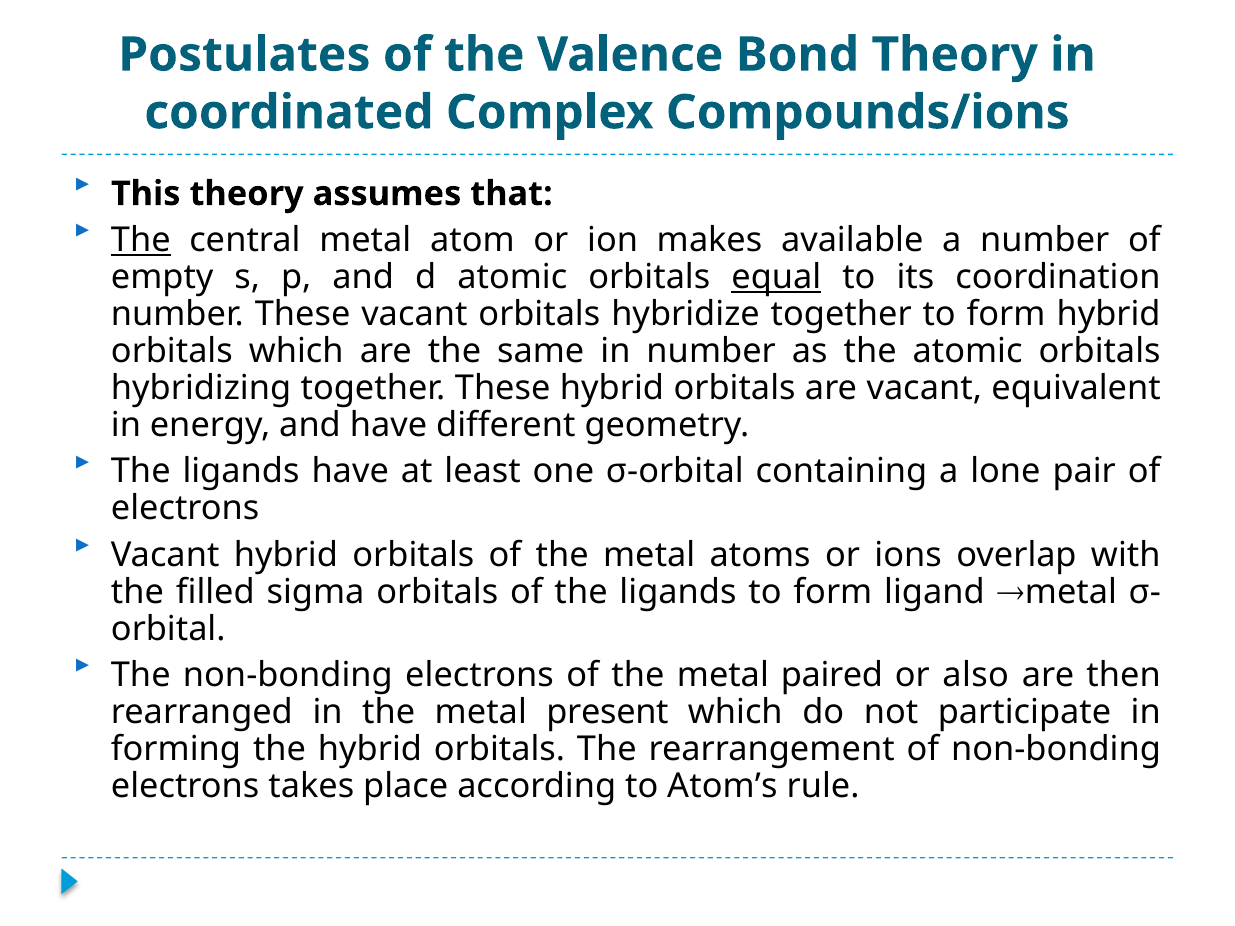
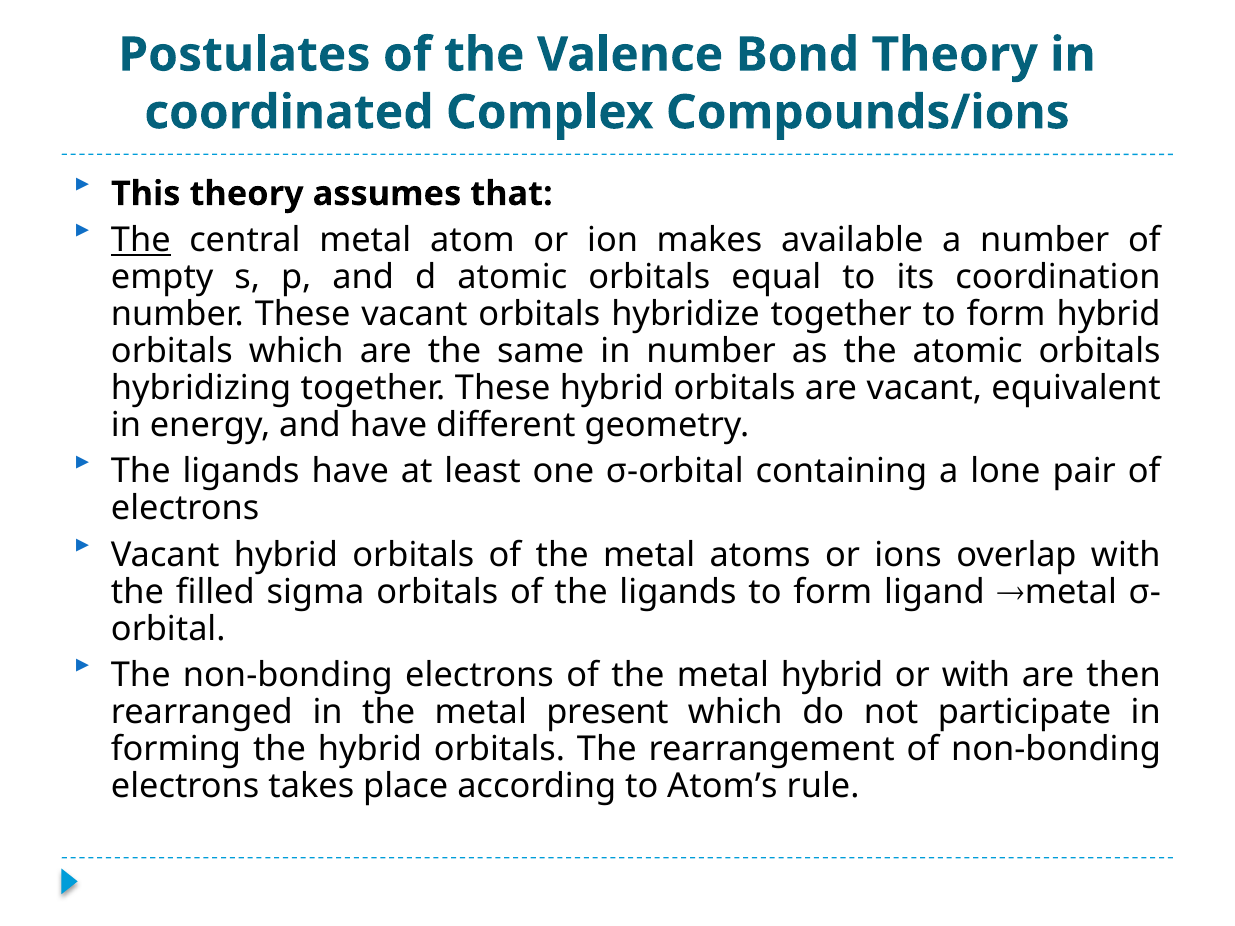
equal underline: present -> none (776, 277)
metal paired: paired -> hybrid (832, 675)
or also: also -> with (976, 675)
